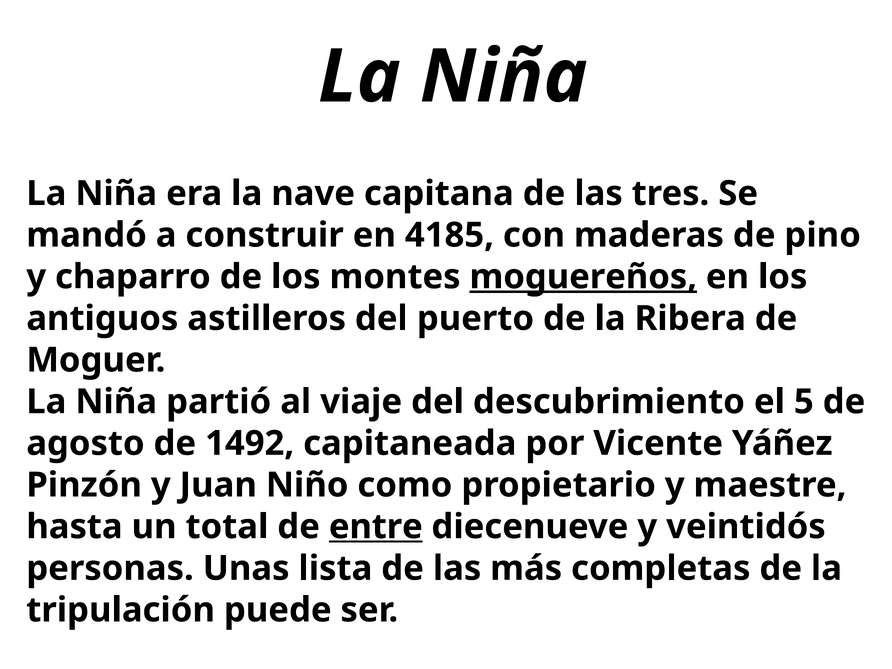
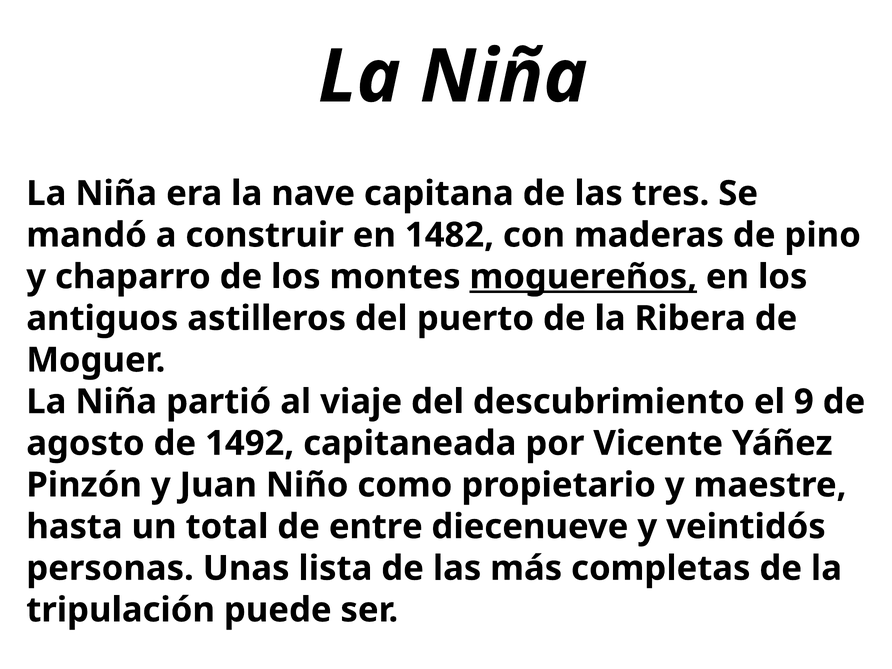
4185: 4185 -> 1482 (449, 235)
5: 5 -> 9 (804, 402)
entre underline: present -> none (376, 527)
